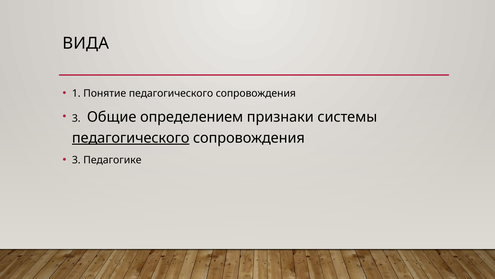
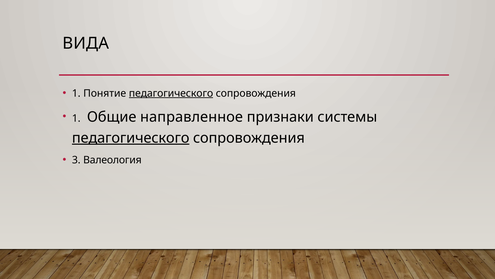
педагогического underline: none -> present (171, 93)
3: 3 -> 1 (76, 118)
определением: определением -> направленное (192, 117)
Педагогике: Педагогике -> Валеология (112, 160)
